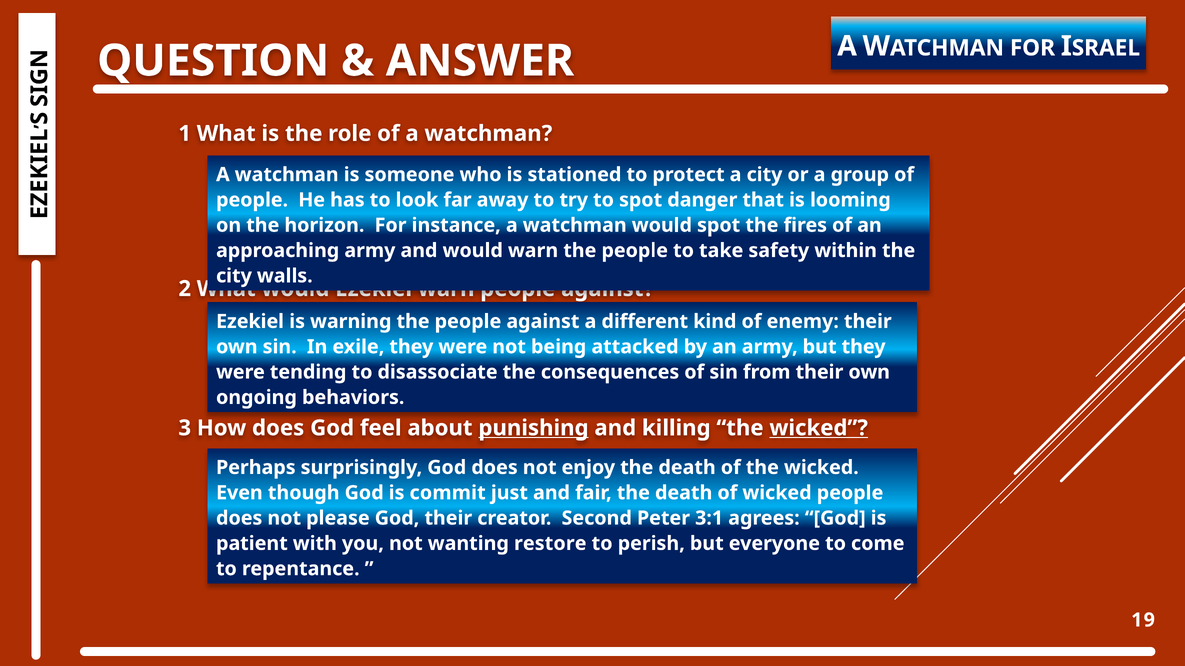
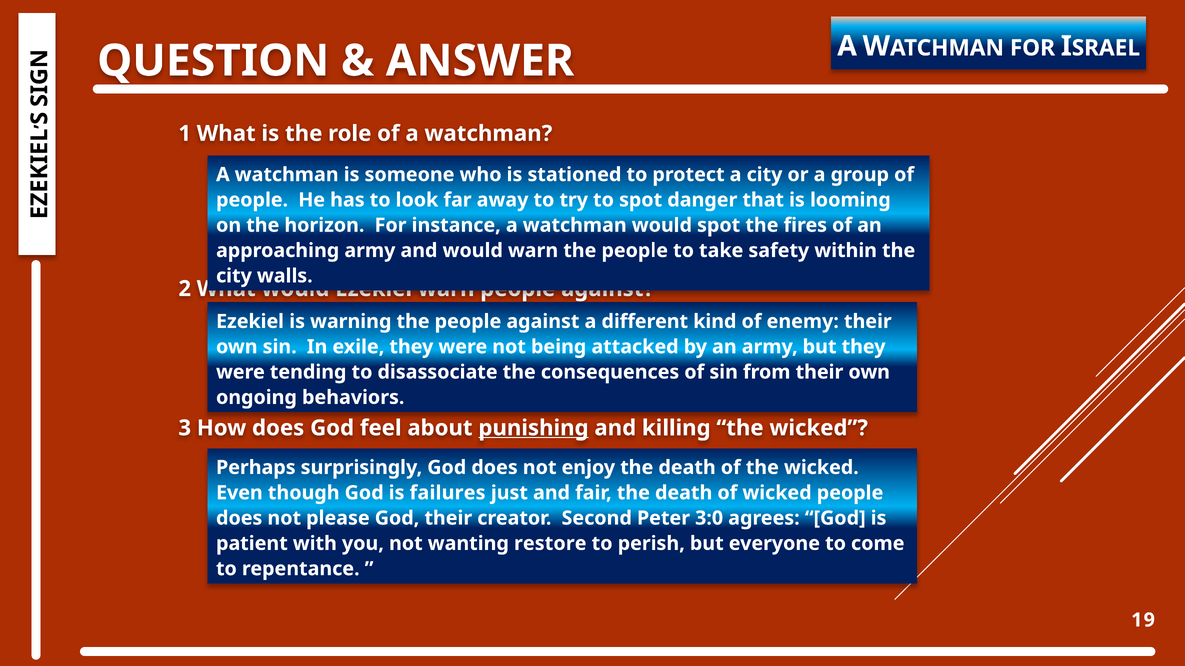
wicked underline: present -> none (819, 428)
commit: commit -> failures (448, 493)
3:1: 3:1 -> 3:0 (709, 519)
